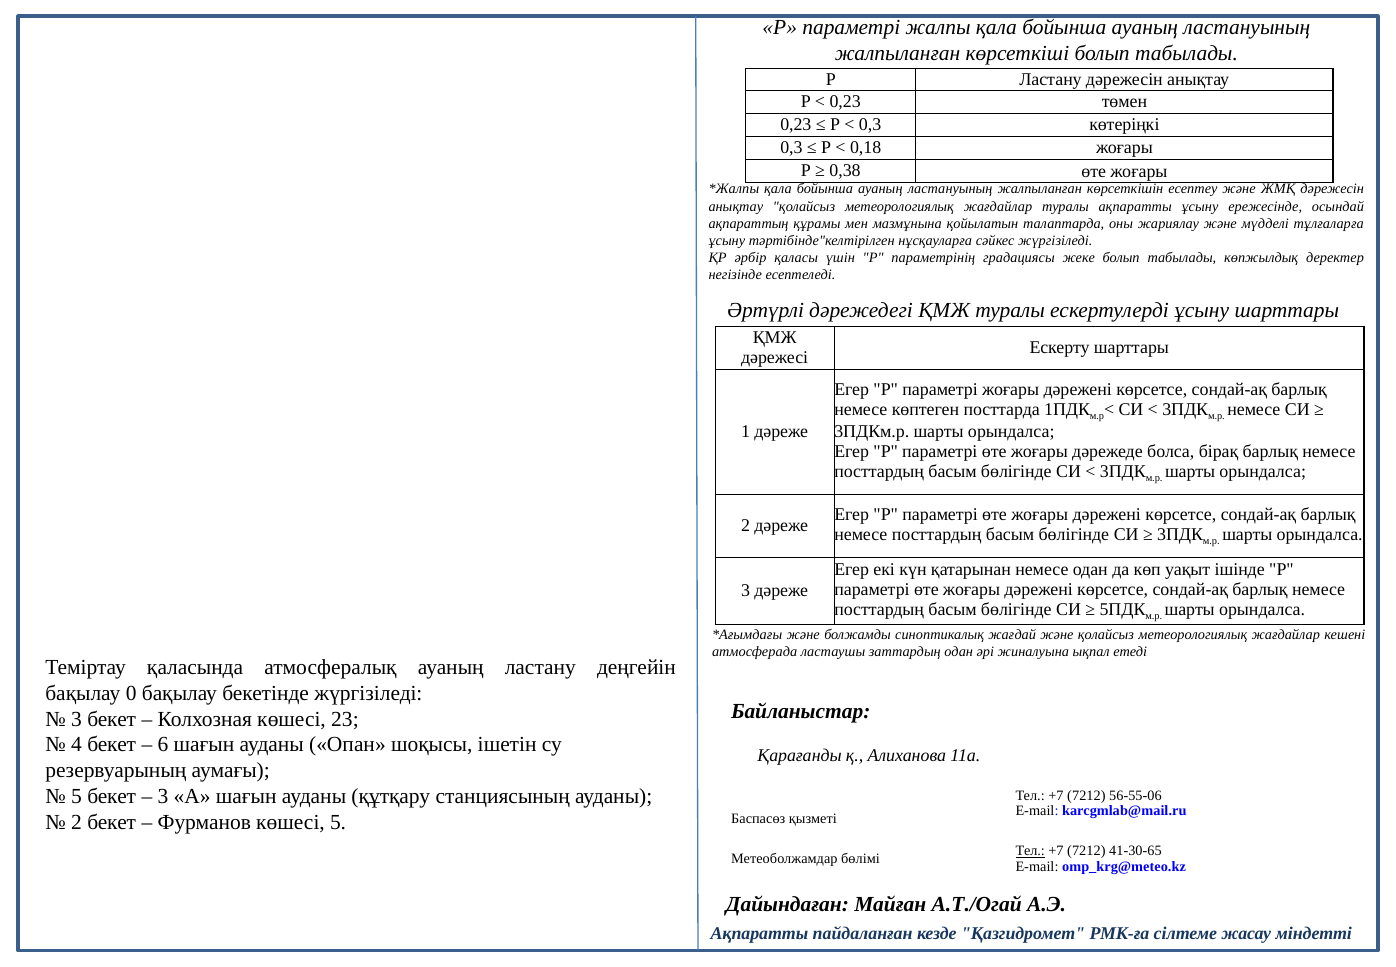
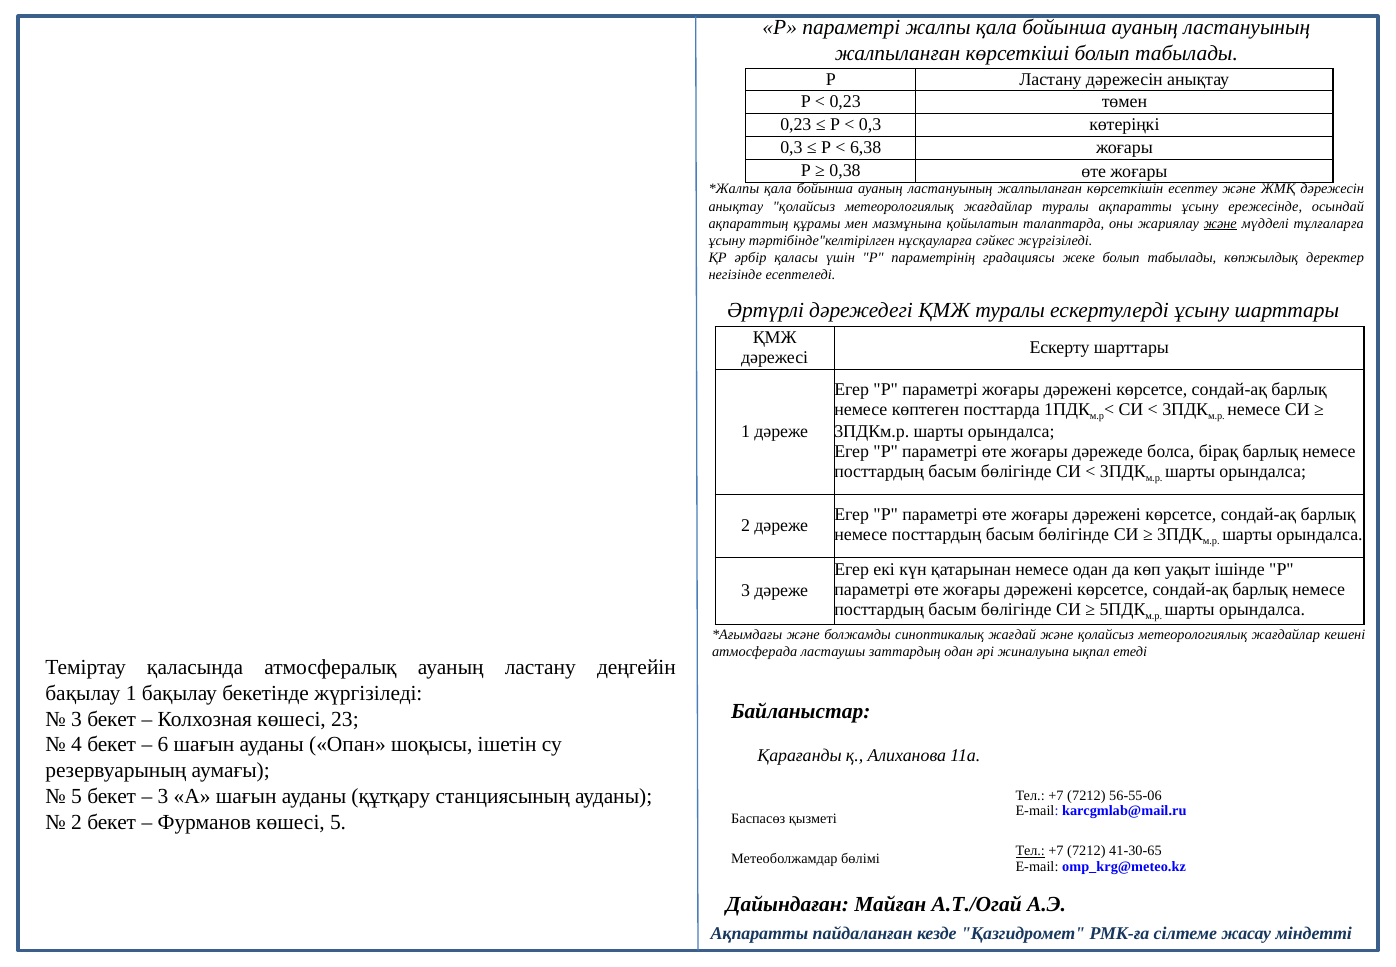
0,18: 0,18 -> 6,38 (866, 148)
және underline: none -> present (1220, 223)
бақылау 0: 0 -> 1 (131, 693)
